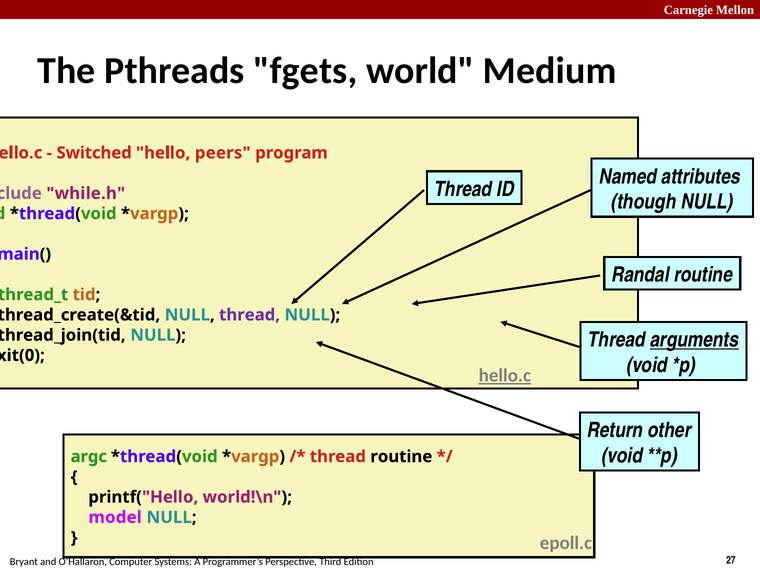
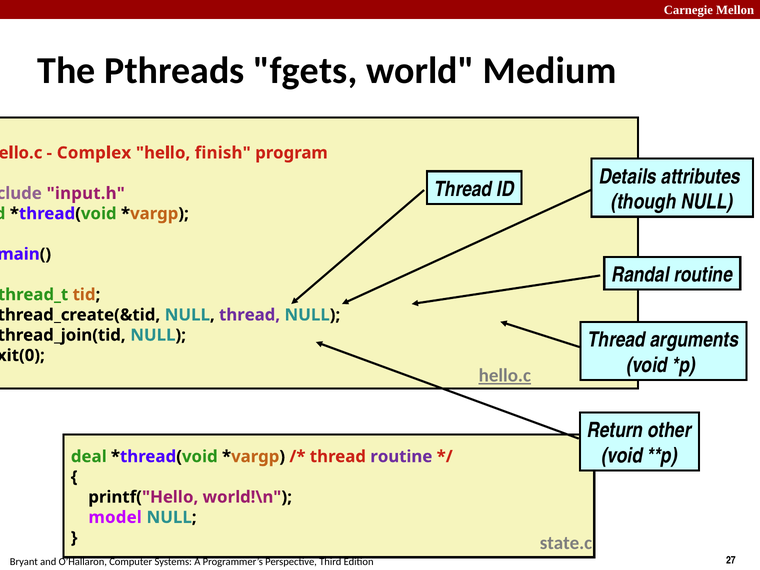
Switched: Switched -> Complex (94, 153)
peers: peers -> finish (223, 153)
Named: Named -> Details (628, 177)
while.h: while.h -> input.h (86, 193)
arguments underline: present -> none (695, 340)
argc: argc -> deal (89, 457)
routine colour: black -> purple (401, 457)
epoll.c: epoll.c -> state.c (566, 543)
